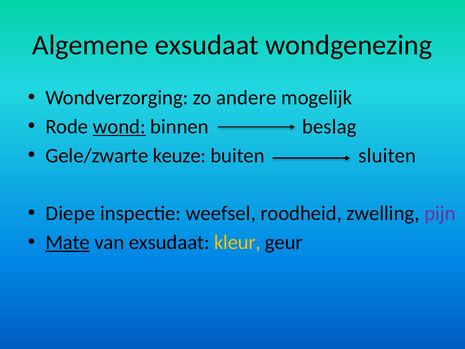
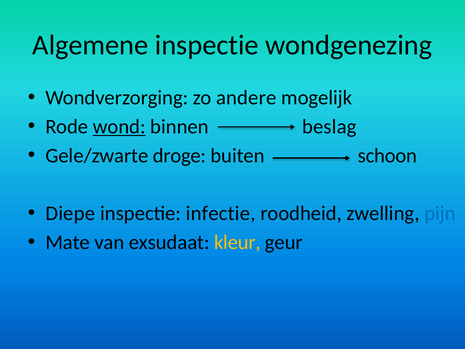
Algemene exsudaat: exsudaat -> inspectie (207, 45)
keuze: keuze -> droge (179, 155)
sluiten: sluiten -> schoon (388, 155)
weefsel: weefsel -> infectie (221, 213)
pijn colour: purple -> blue (440, 213)
Mate underline: present -> none (68, 242)
